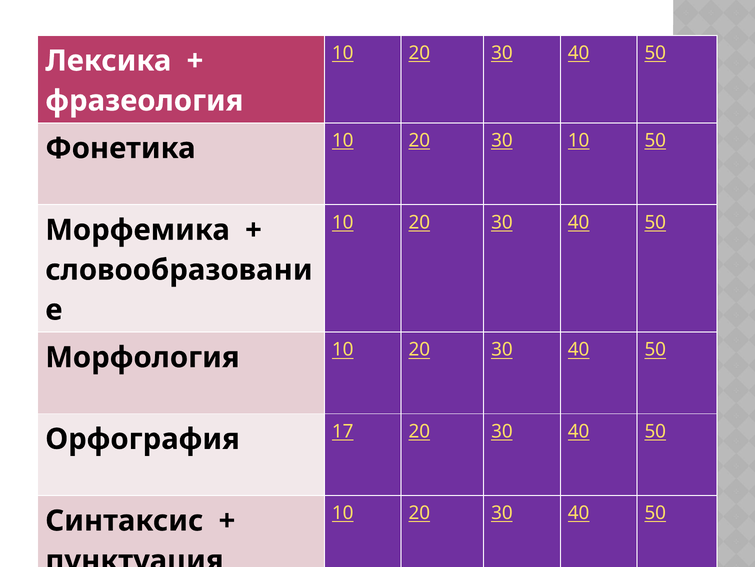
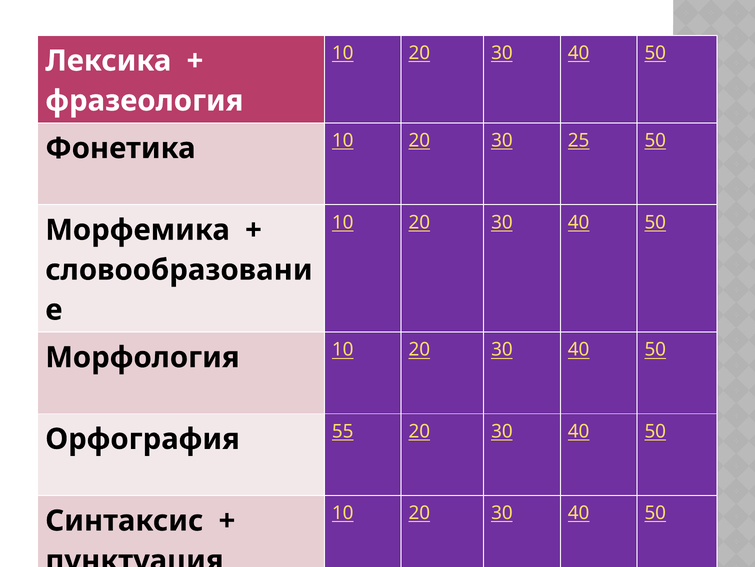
30 10: 10 -> 25 (579, 140)
17: 17 -> 55 (343, 431)
